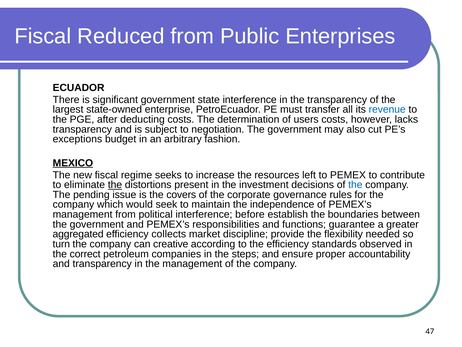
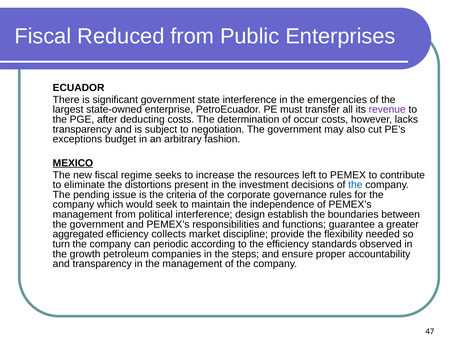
the transparency: transparency -> emergencies (337, 100)
revenue colour: blue -> purple (387, 109)
users: users -> occur (306, 119)
the underline: present -> none (115, 185)
covers: covers -> criteria (181, 194)
before: before -> design (250, 214)
creative: creative -> periodic (171, 244)
correct: correct -> growth (85, 254)
